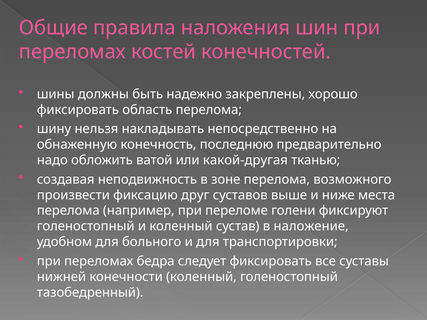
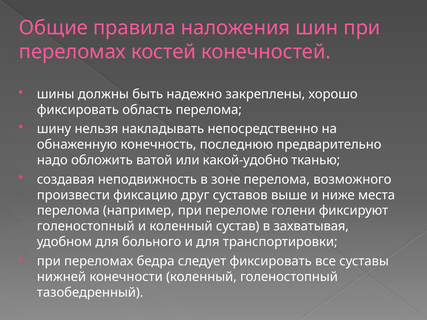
какой-другая: какой-другая -> какой-удобно (245, 160)
наложение: наложение -> захватывая (311, 227)
